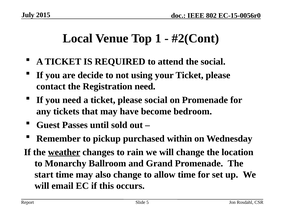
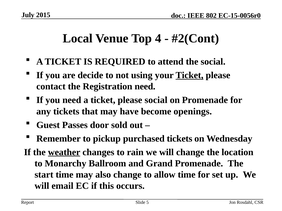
1: 1 -> 4 (158, 38)
Ticket underline: none -> present (190, 75)
bedroom: bedroom -> openings (193, 112)
until: until -> door (99, 125)
purchased within: within -> tickets (180, 139)
